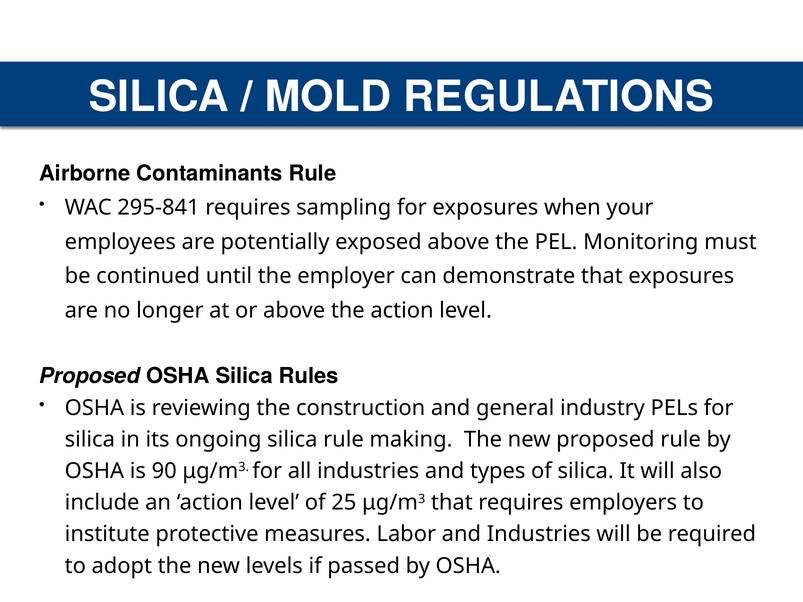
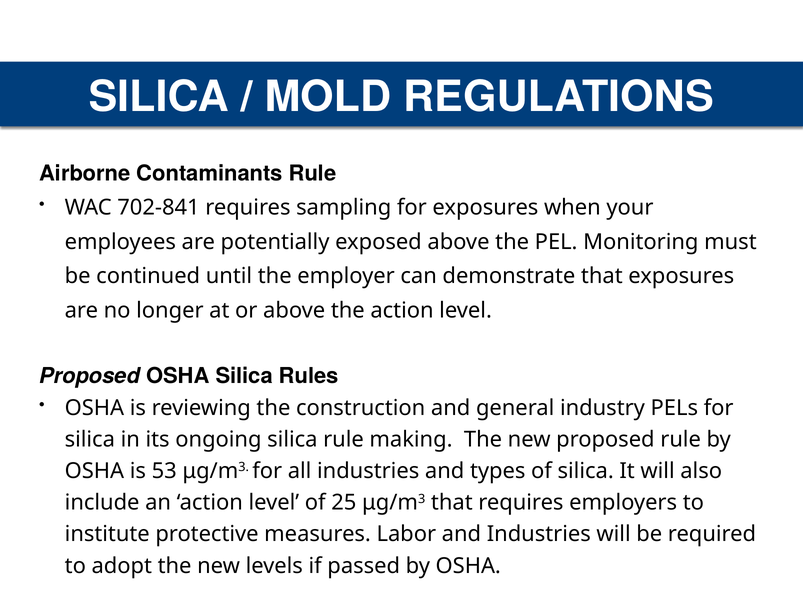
295-841: 295-841 -> 702-841 (158, 208)
90: 90 -> 53 (164, 471)
